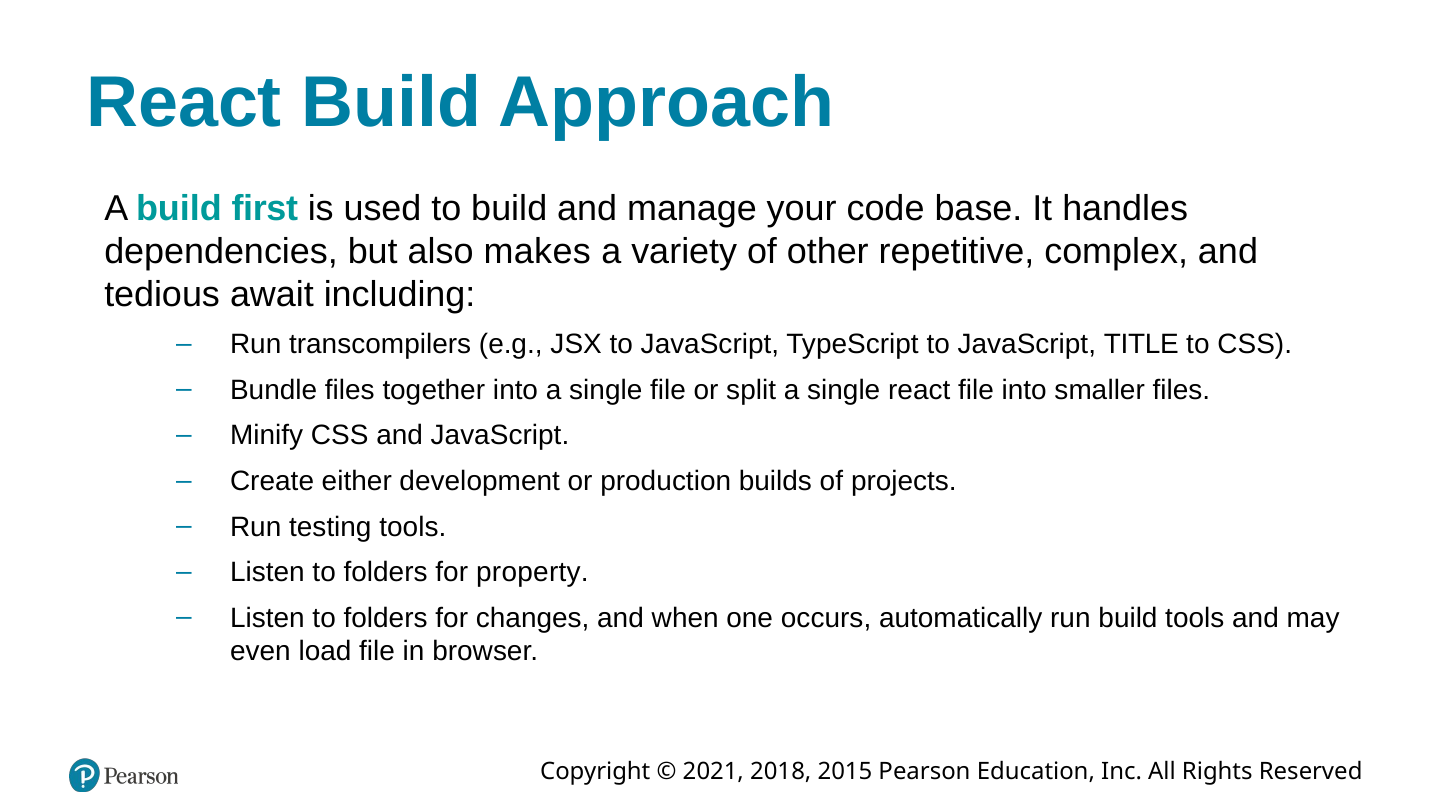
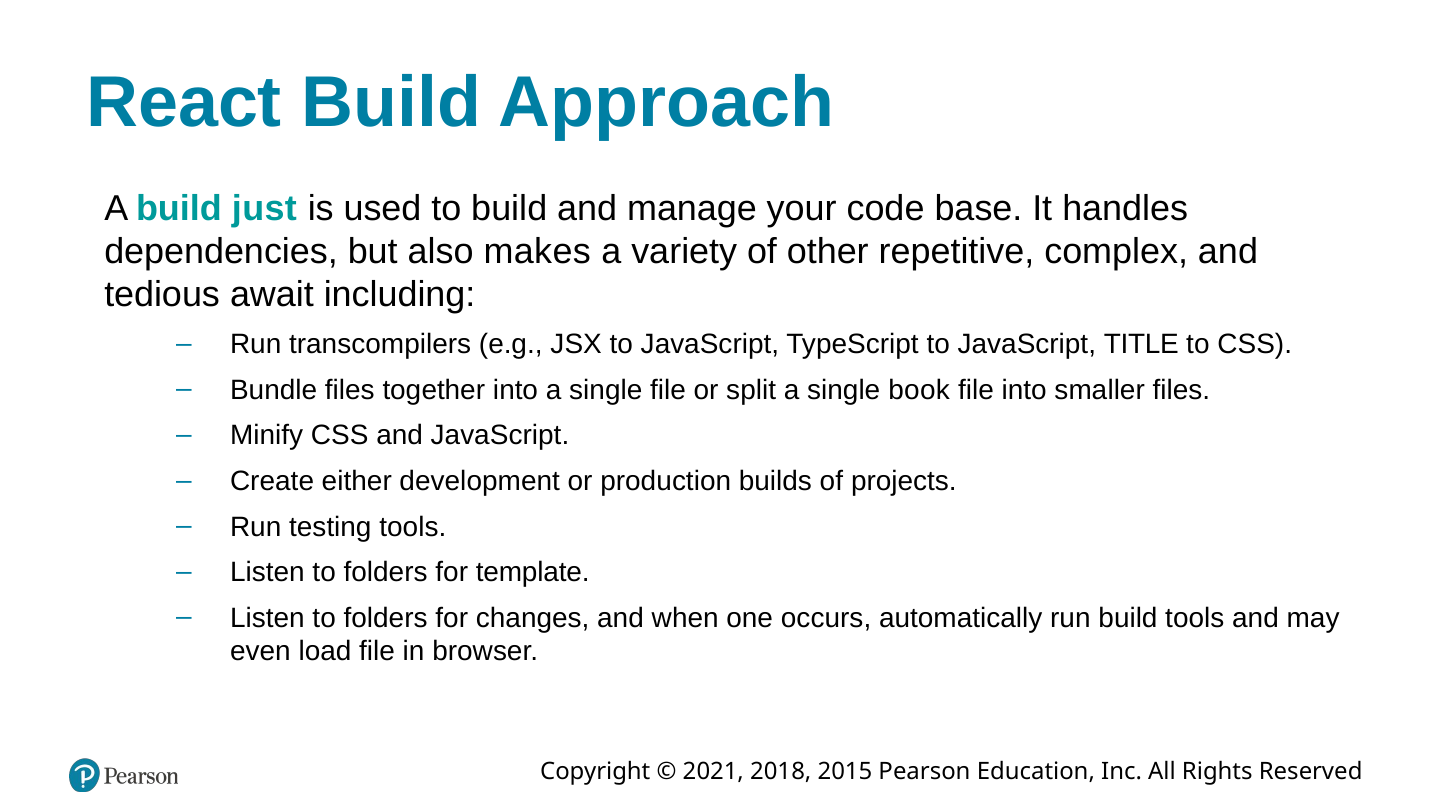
first: first -> just (264, 208)
single react: react -> book (919, 390)
property: property -> template (533, 572)
